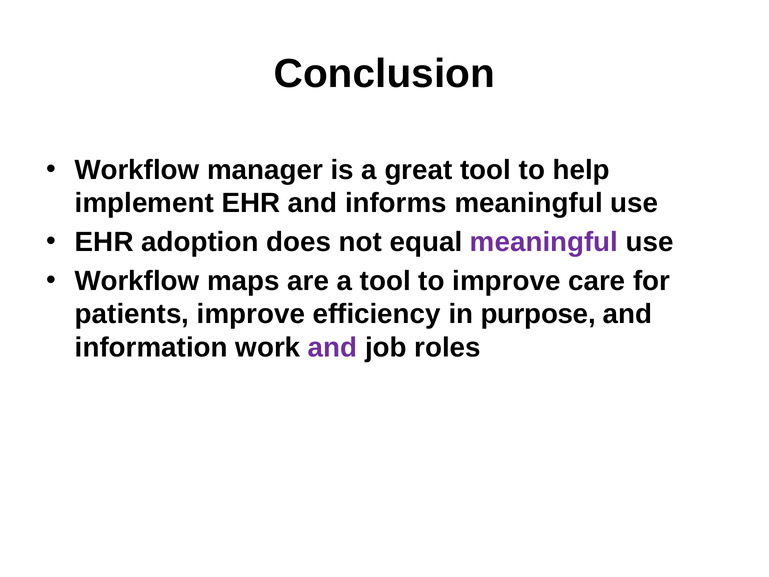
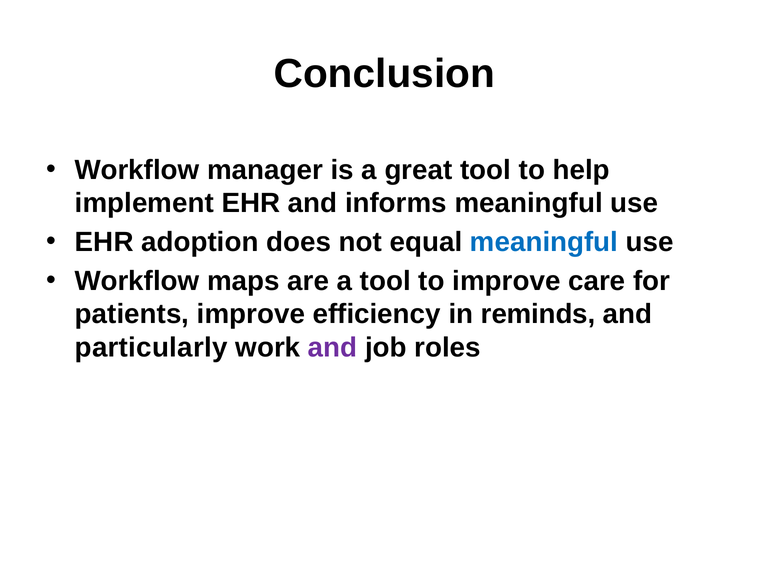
meaningful colour: purple -> blue (544, 242)
purpose: purpose -> reminds (538, 314)
information: information -> particularly (151, 347)
